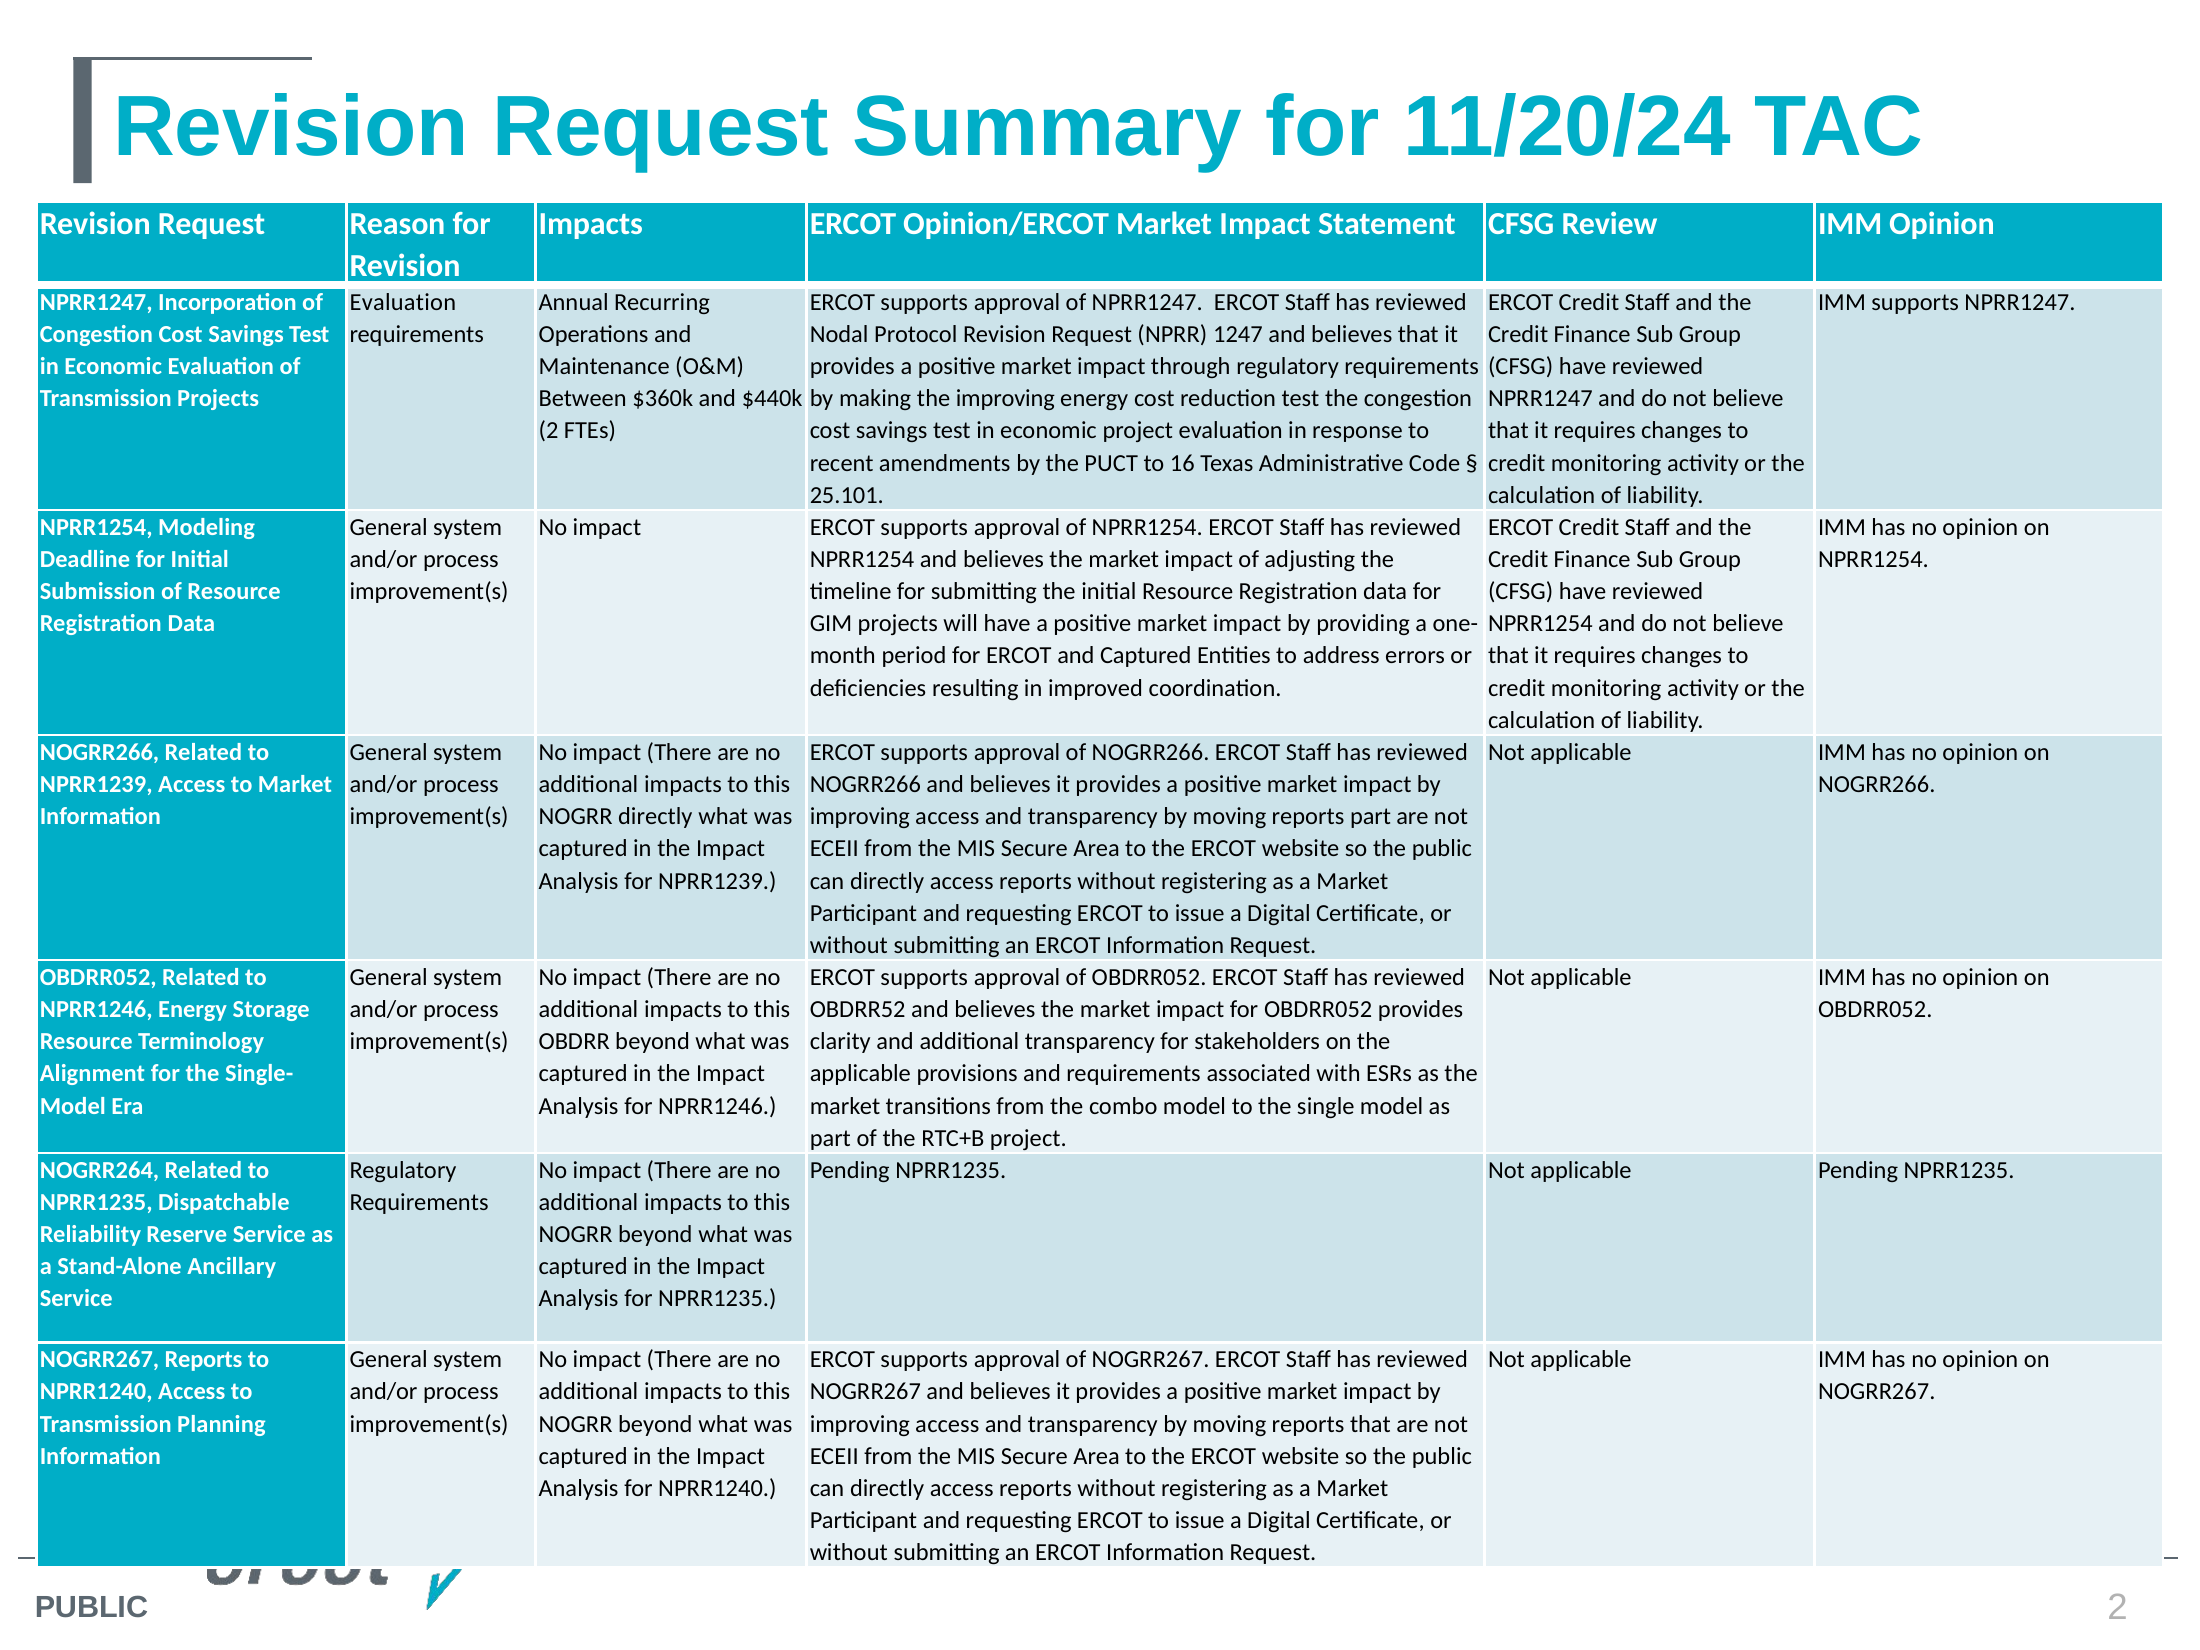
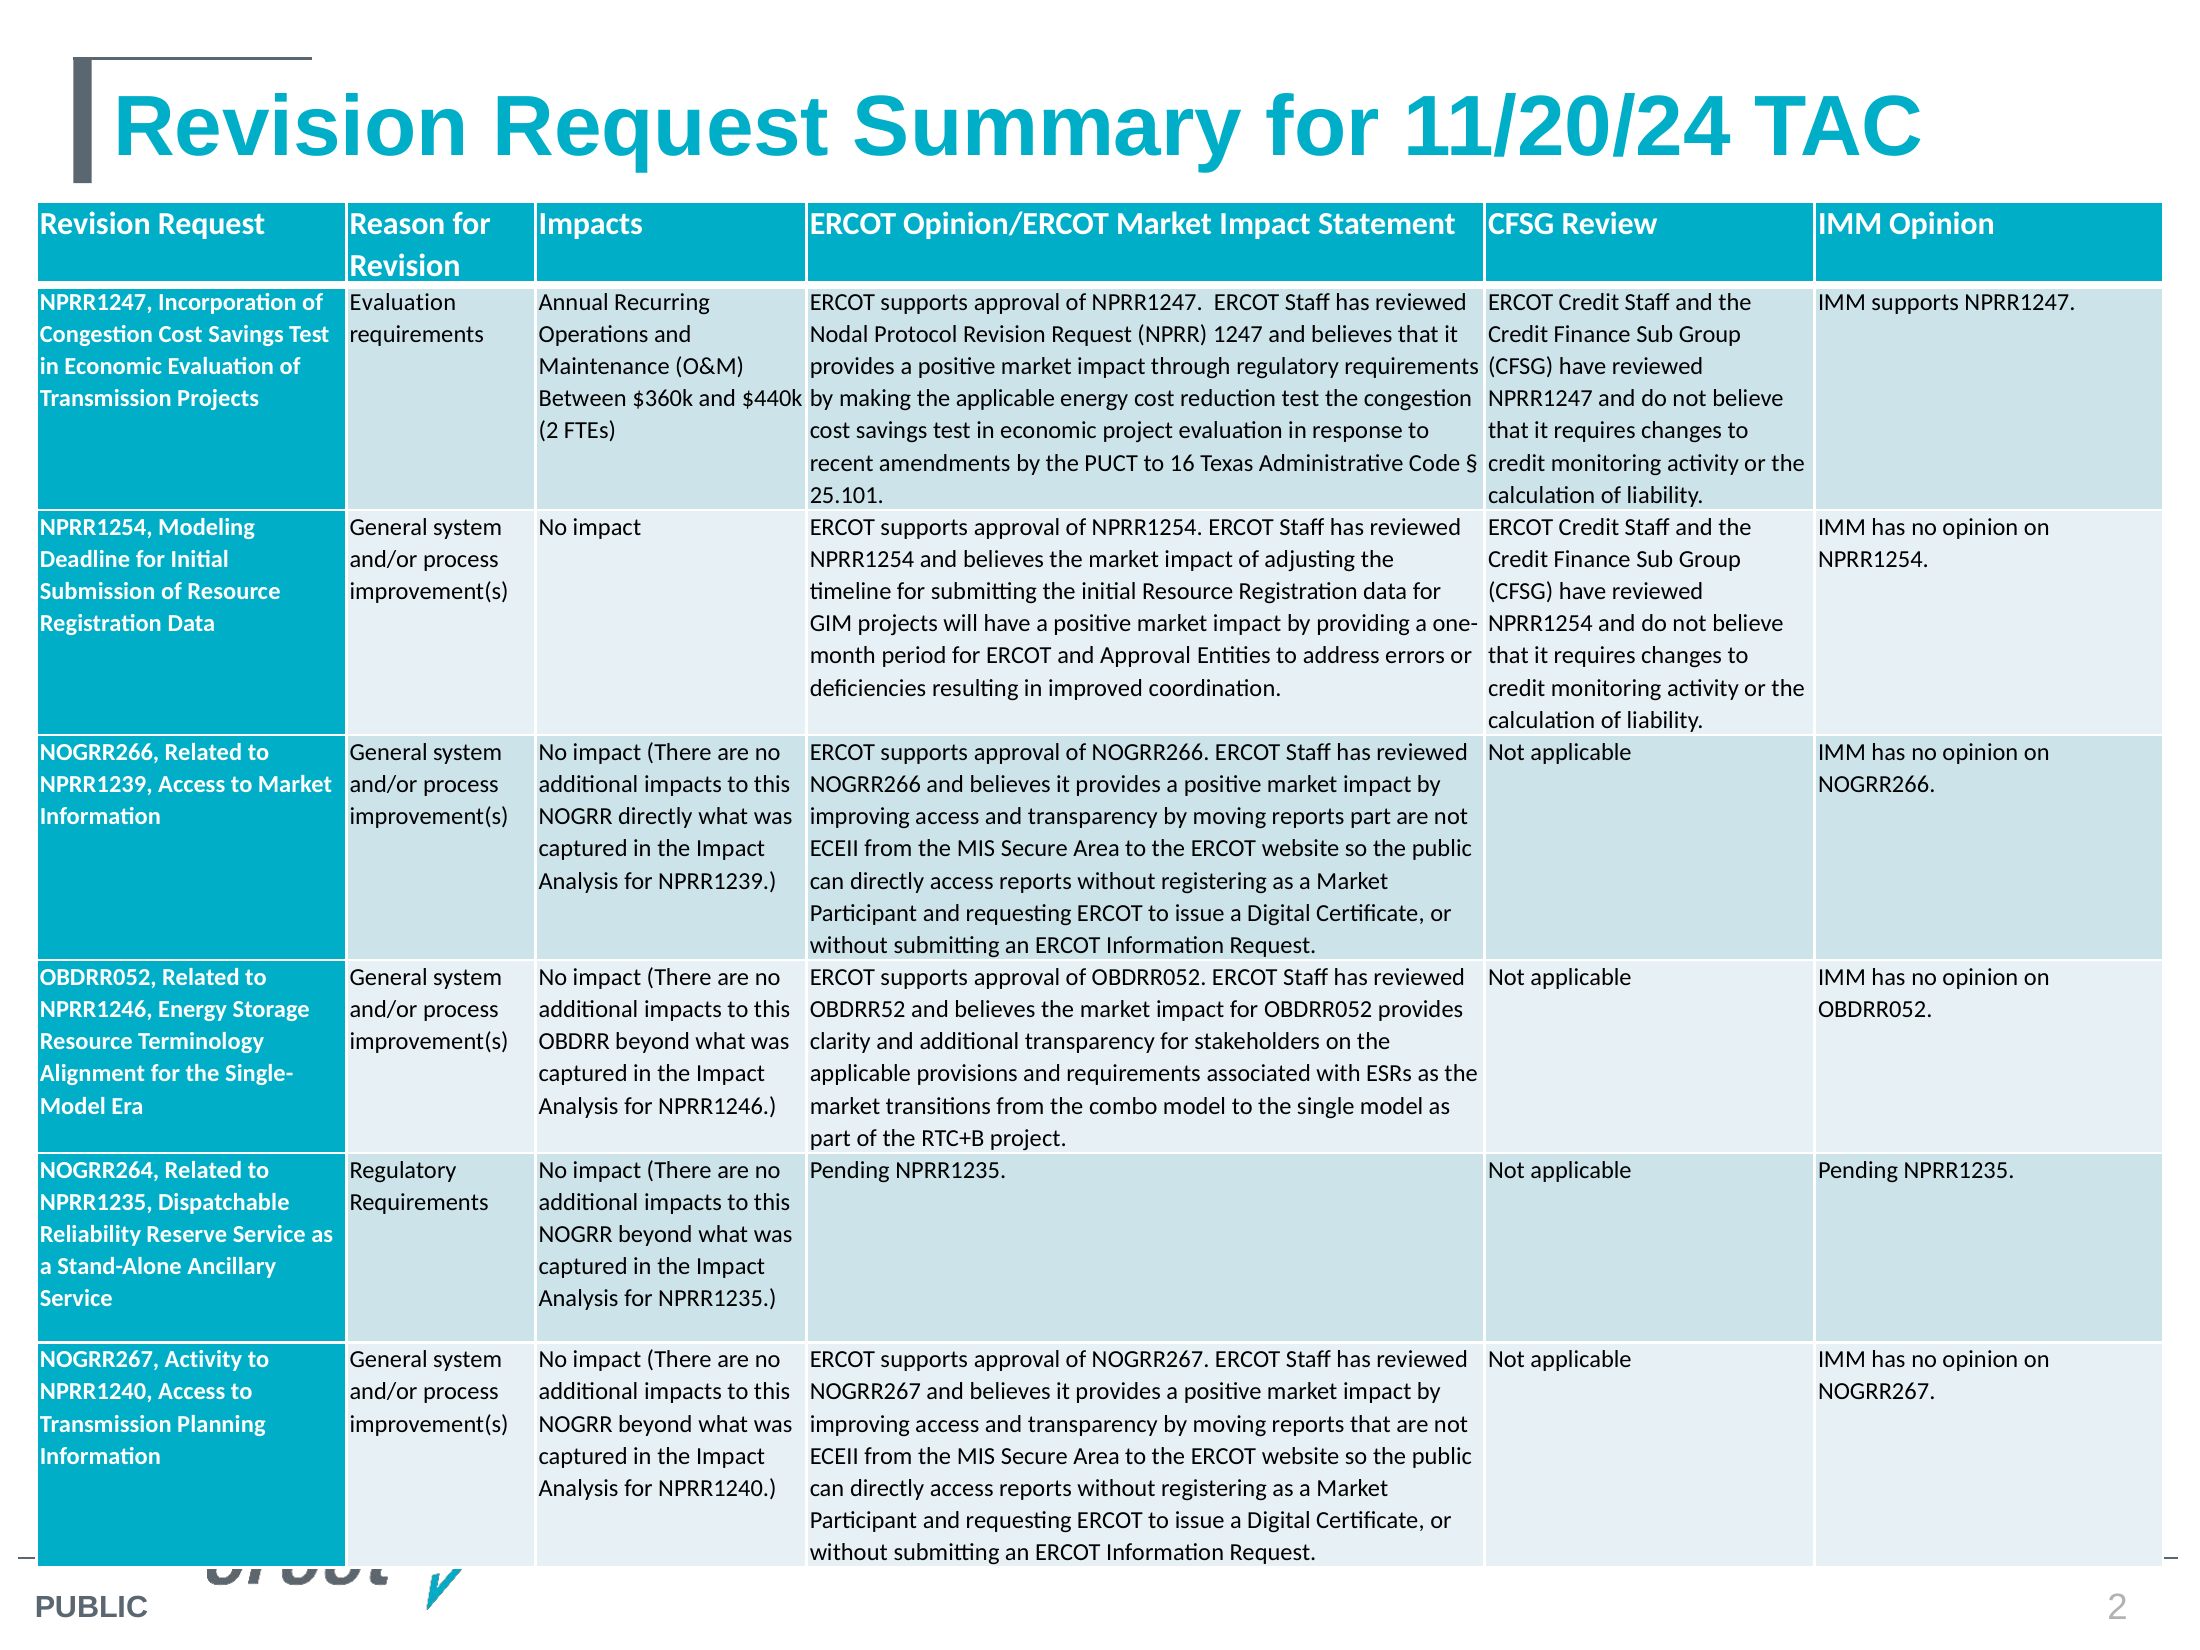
making the improving: improving -> applicable (1005, 399)
and Captured: Captured -> Approval (1146, 656)
NOGRR267 Reports: Reports -> Activity (203, 1360)
